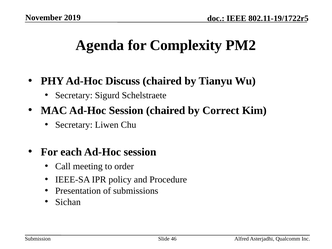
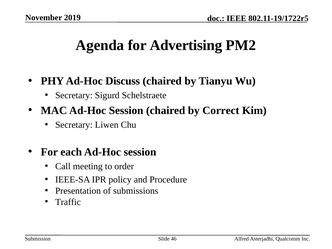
Complexity: Complexity -> Advertising (186, 45)
Sichan: Sichan -> Traffic (68, 202)
